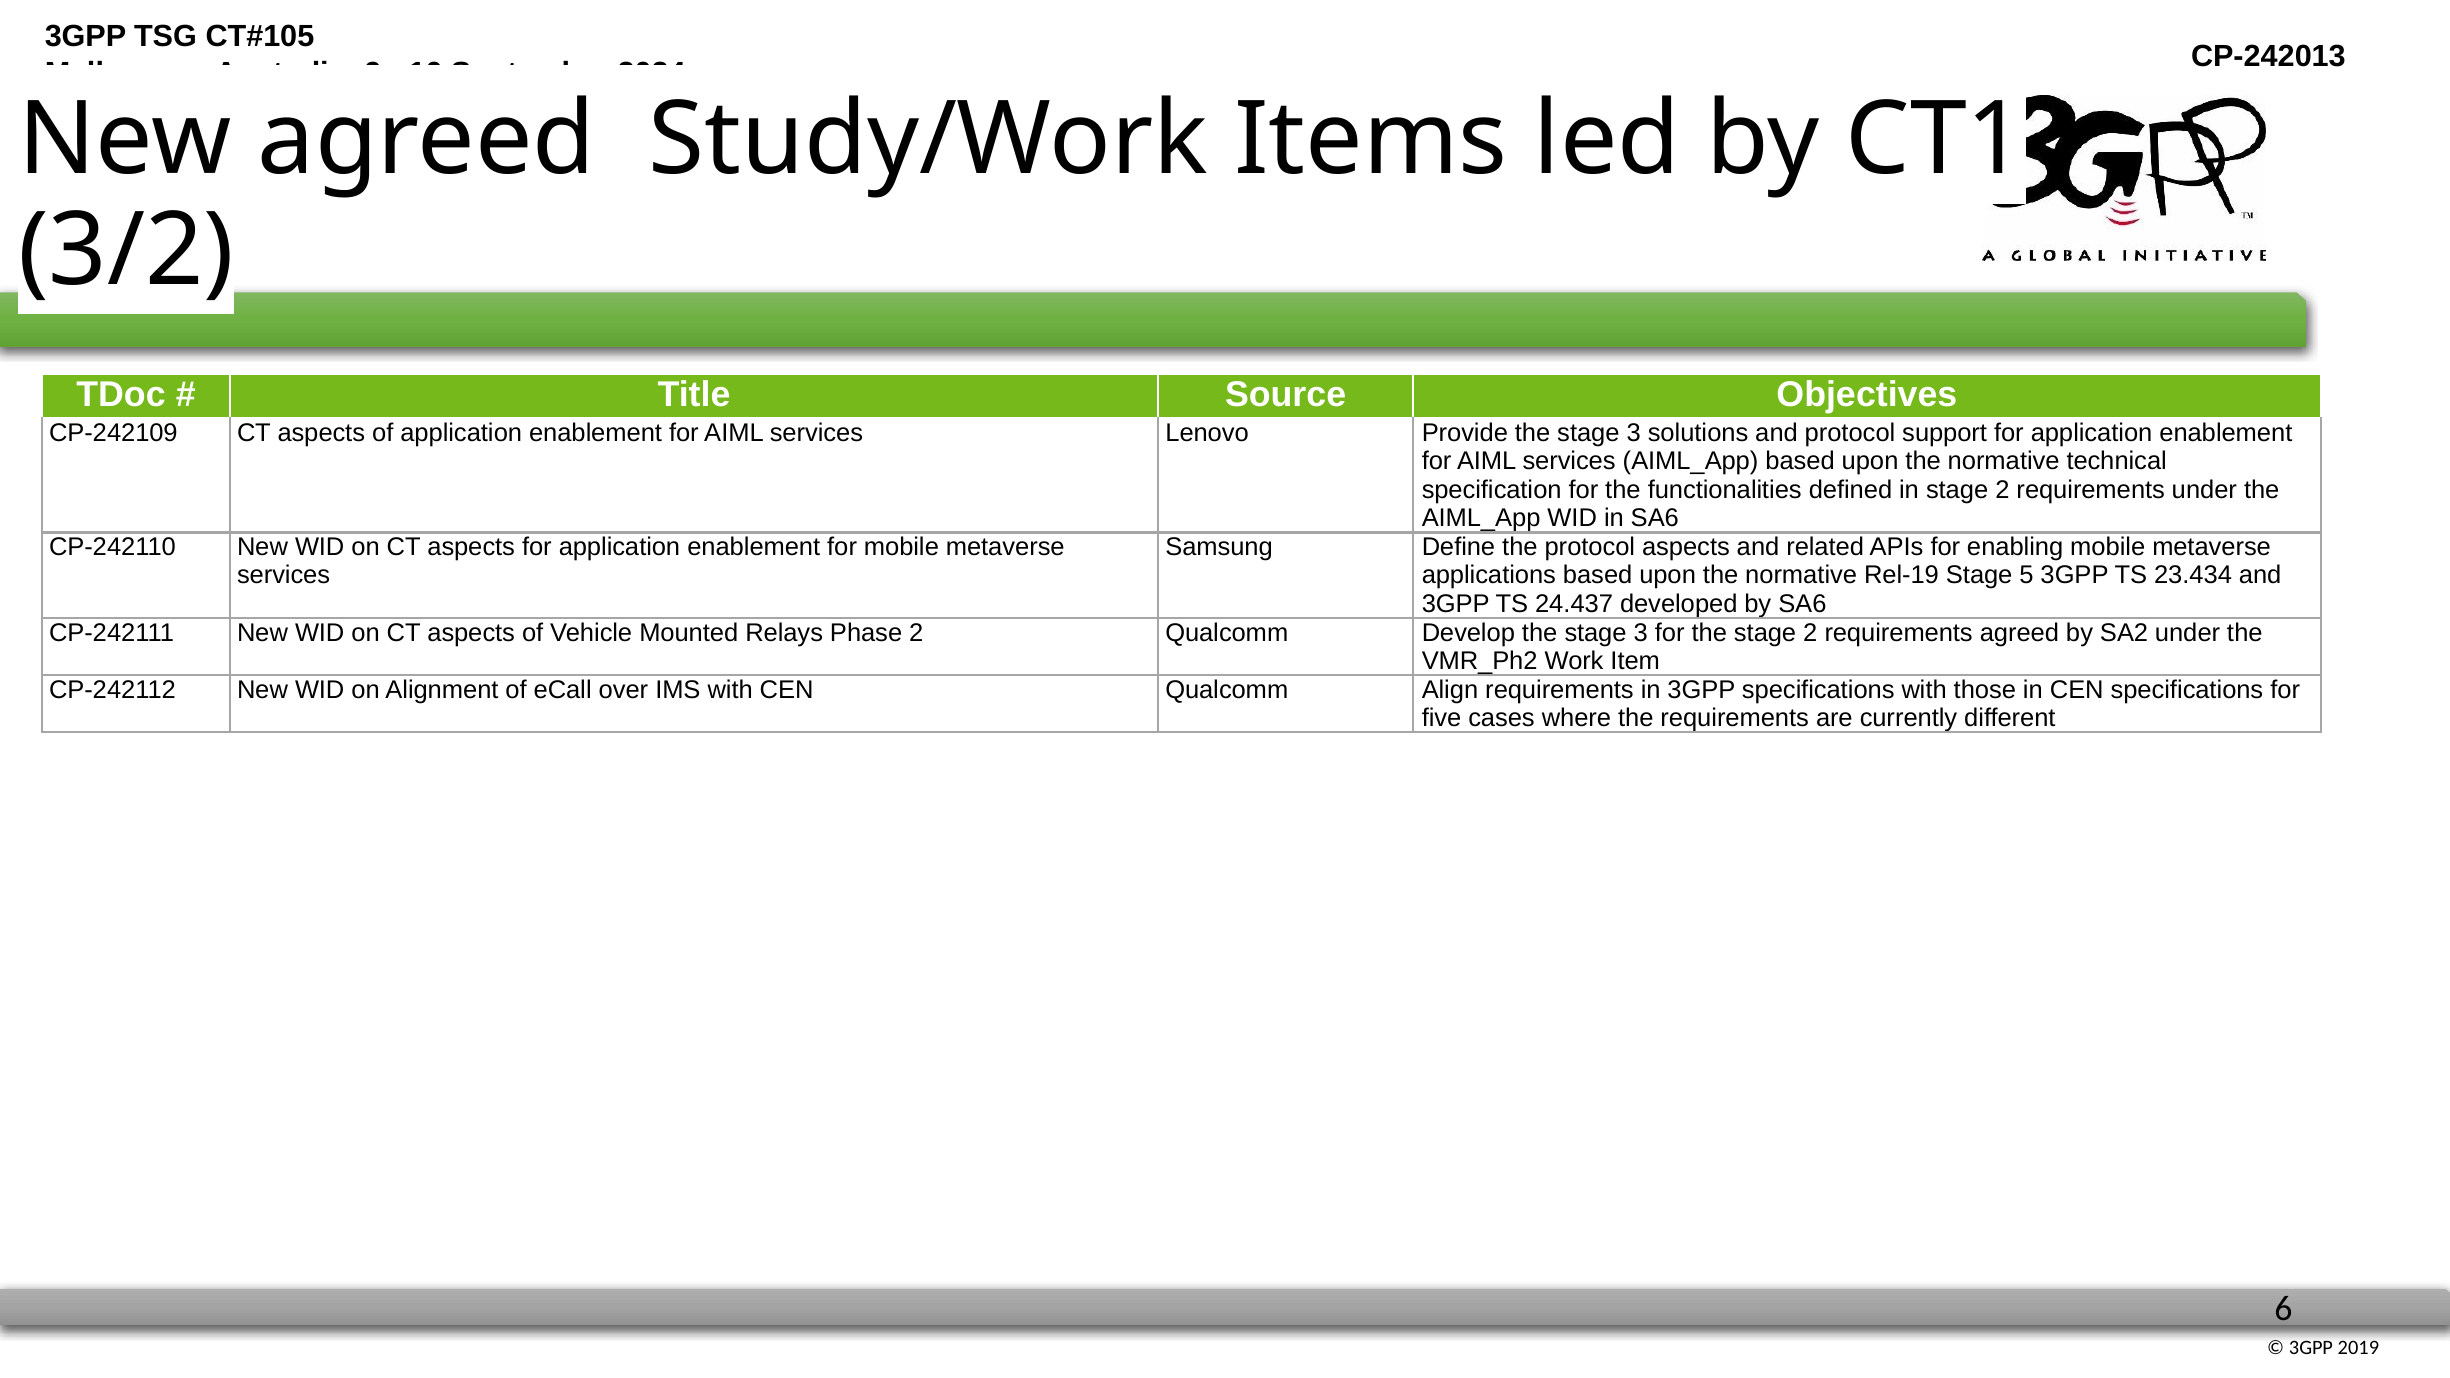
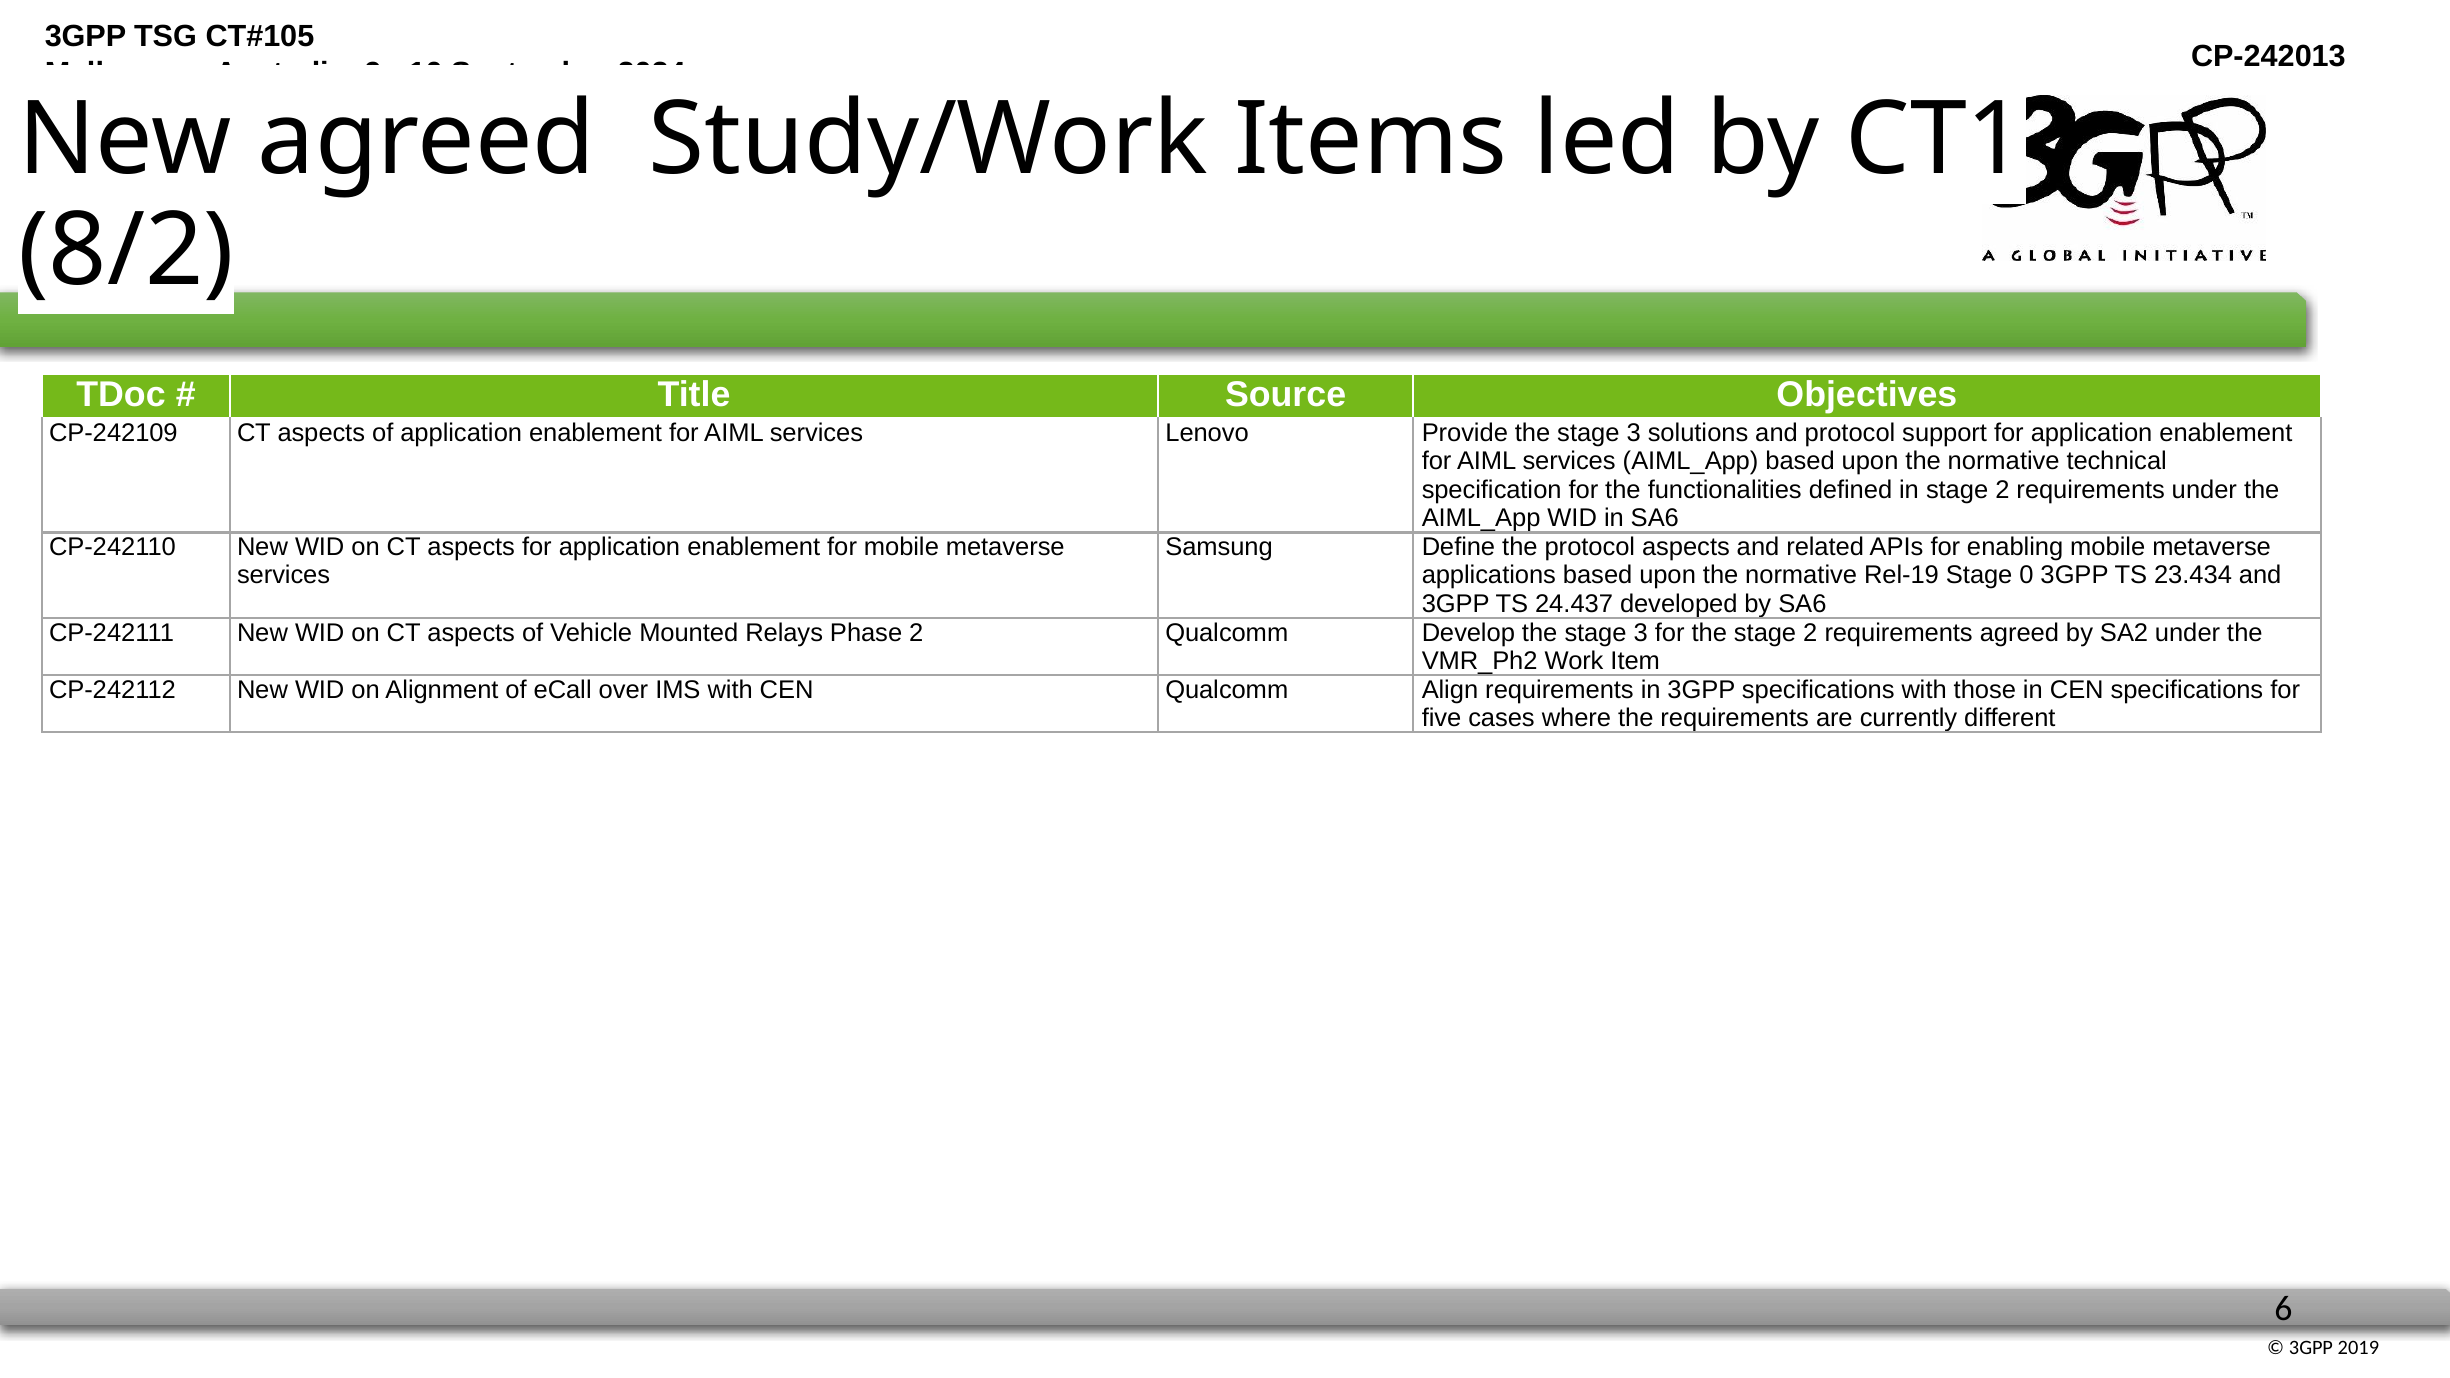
3/2: 3/2 -> 8/2 (126, 251)
5: 5 -> 0 (2026, 576)
